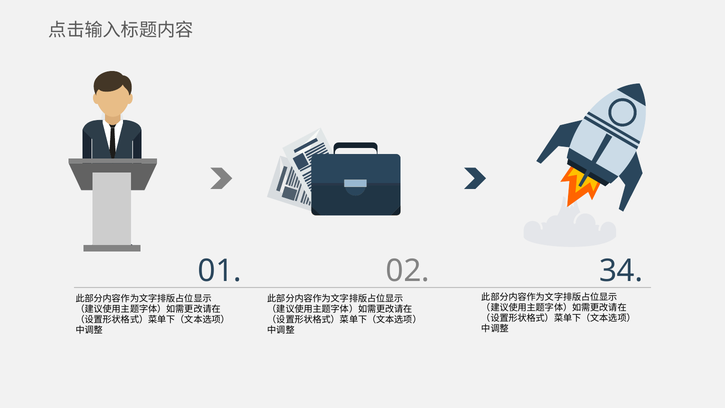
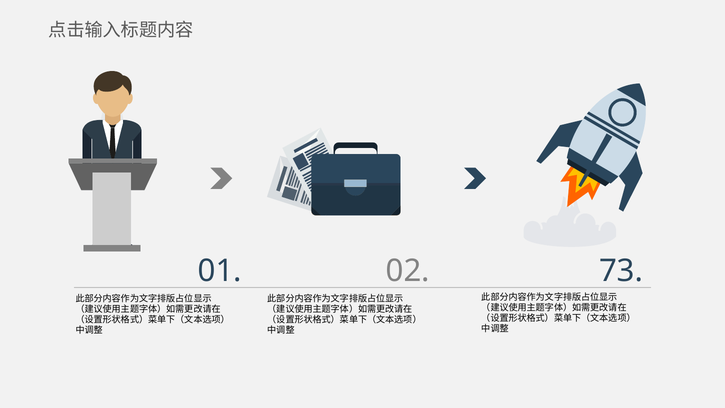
34: 34 -> 73 (621, 271)
